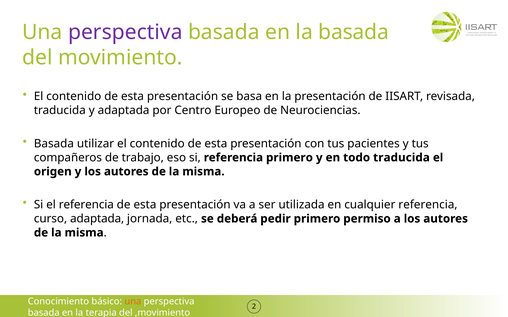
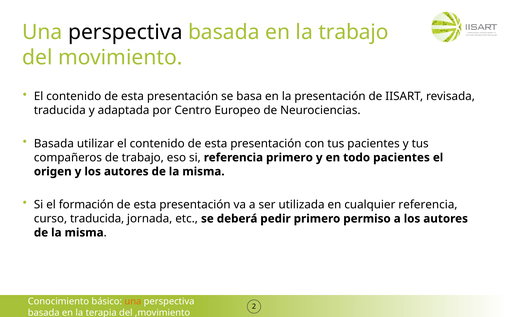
perspectiva colour: purple -> black (125, 32)
la basada: basada -> trabajo (354, 32)
todo traducida: traducida -> pacientes (401, 158)
el referencia: referencia -> formación (86, 205)
curso adaptada: adaptada -> traducida (97, 219)
